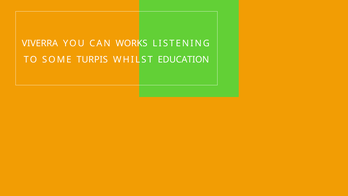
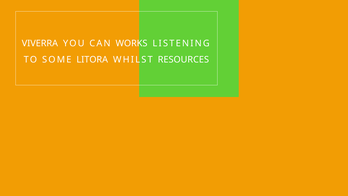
TURPIS: TURPIS -> LITORA (92, 60)
EDUCATION: EDUCATION -> RESOURCES (183, 60)
